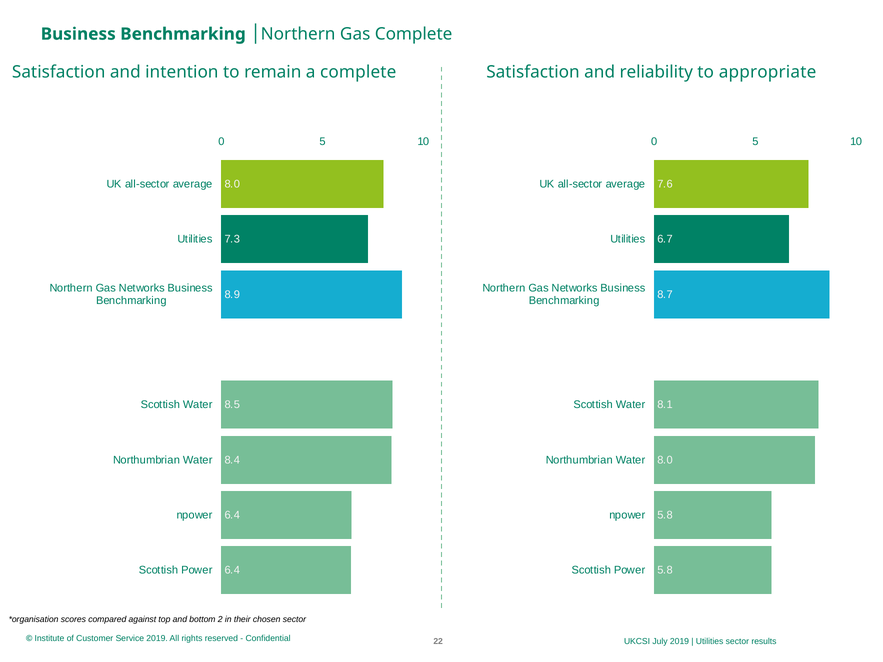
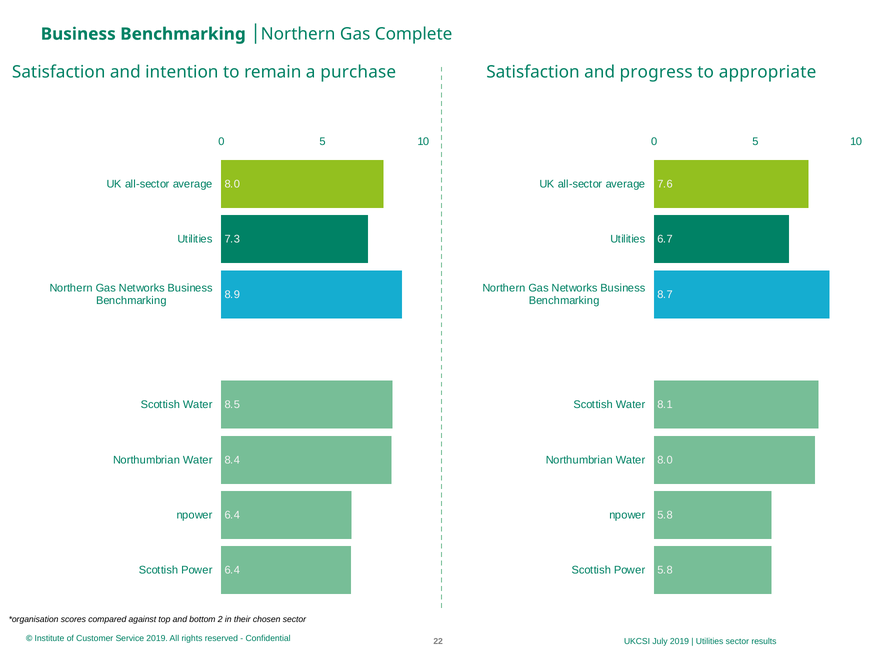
a complete: complete -> purchase (358, 72)
reliability: reliability -> progress (656, 72)
